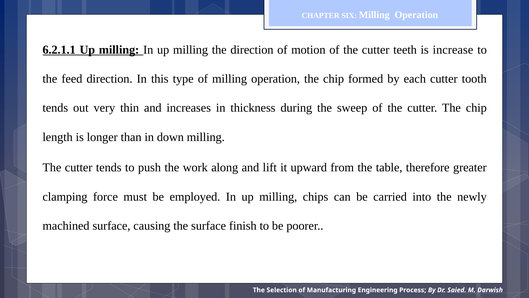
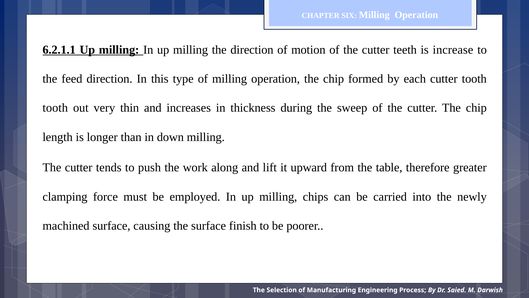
tends: tends -> tooth (55, 108)
